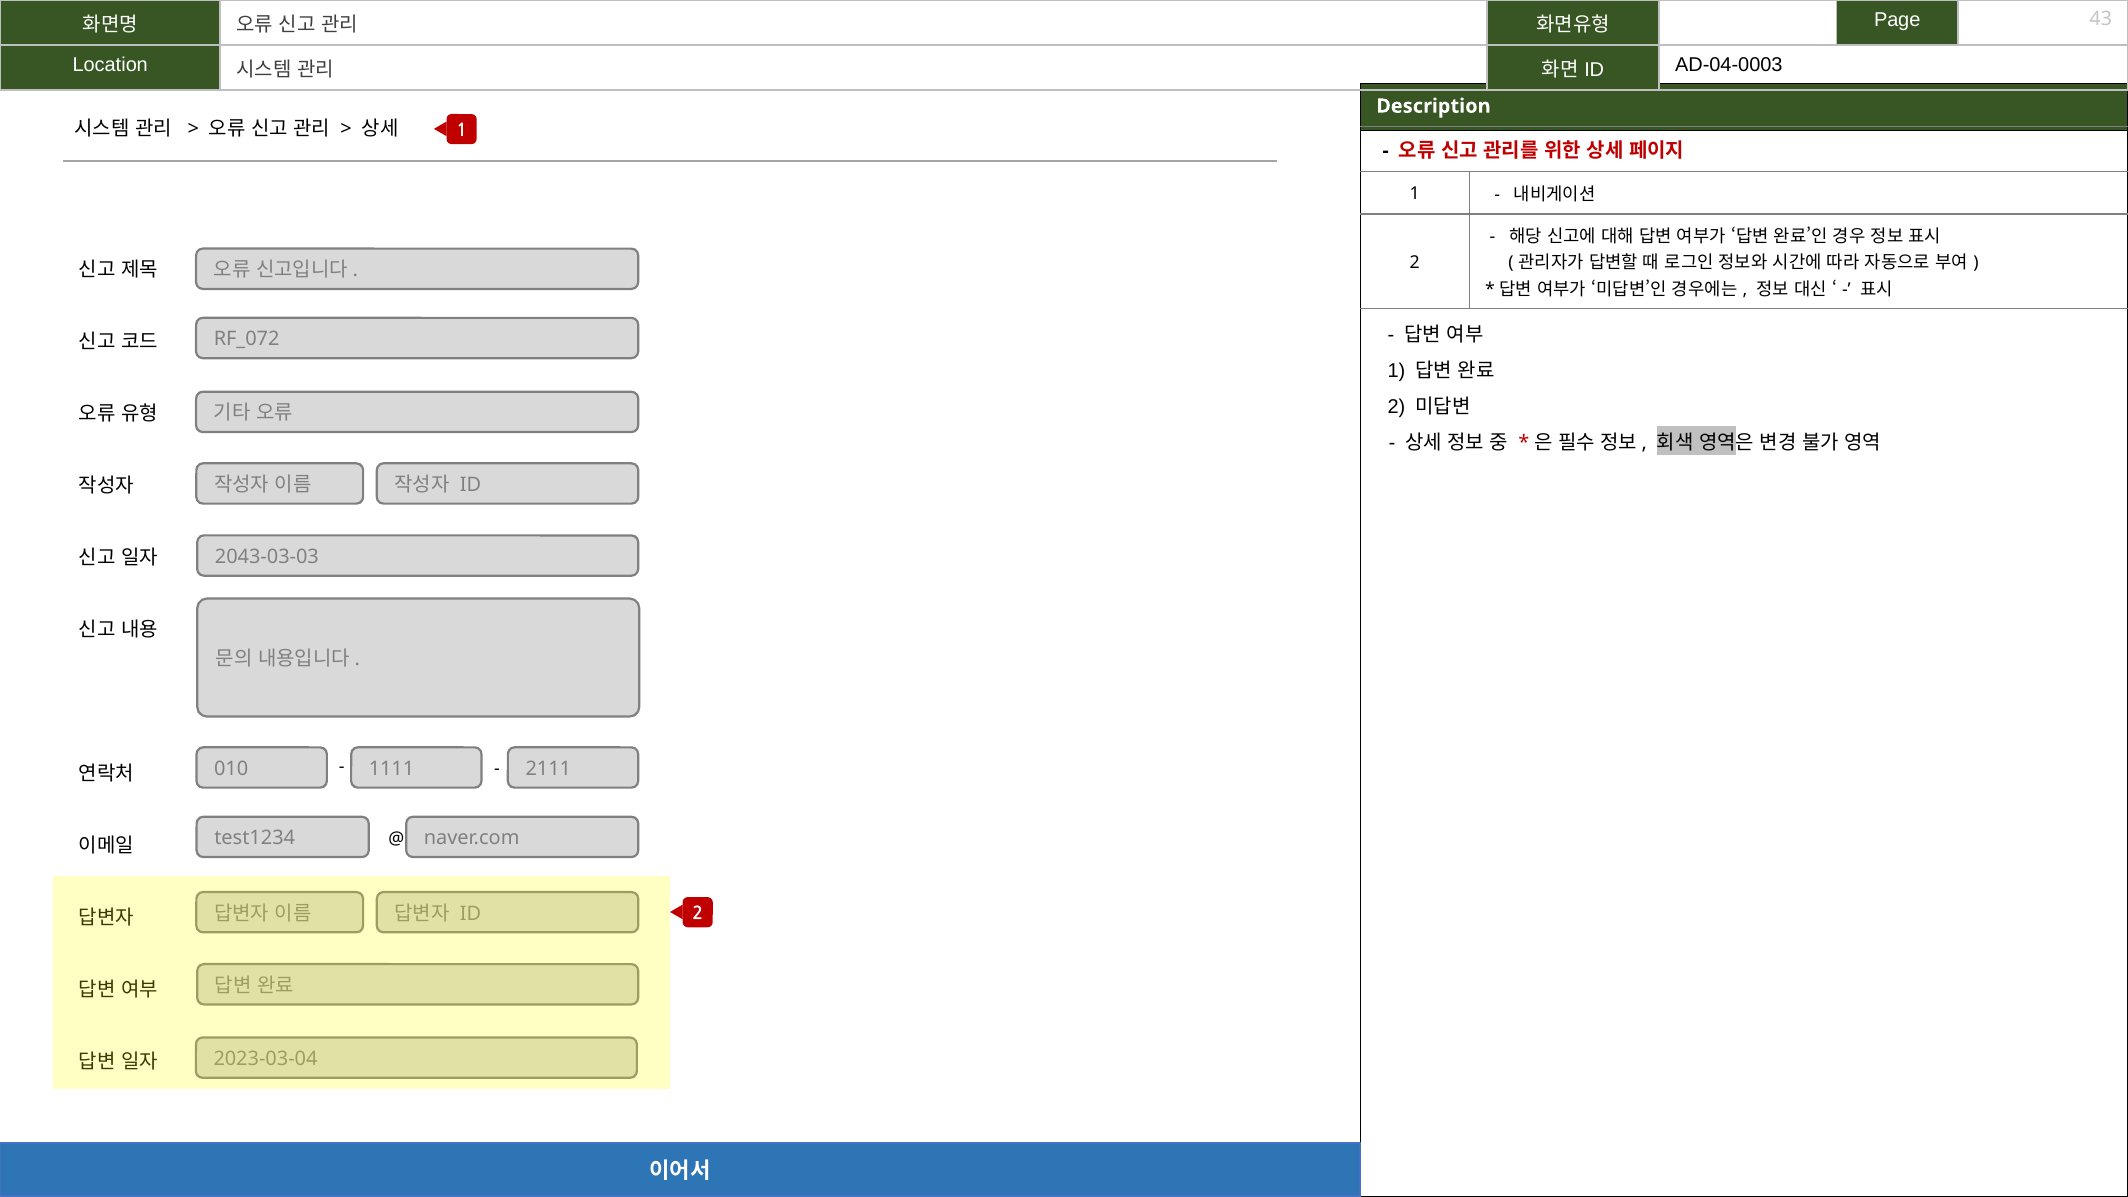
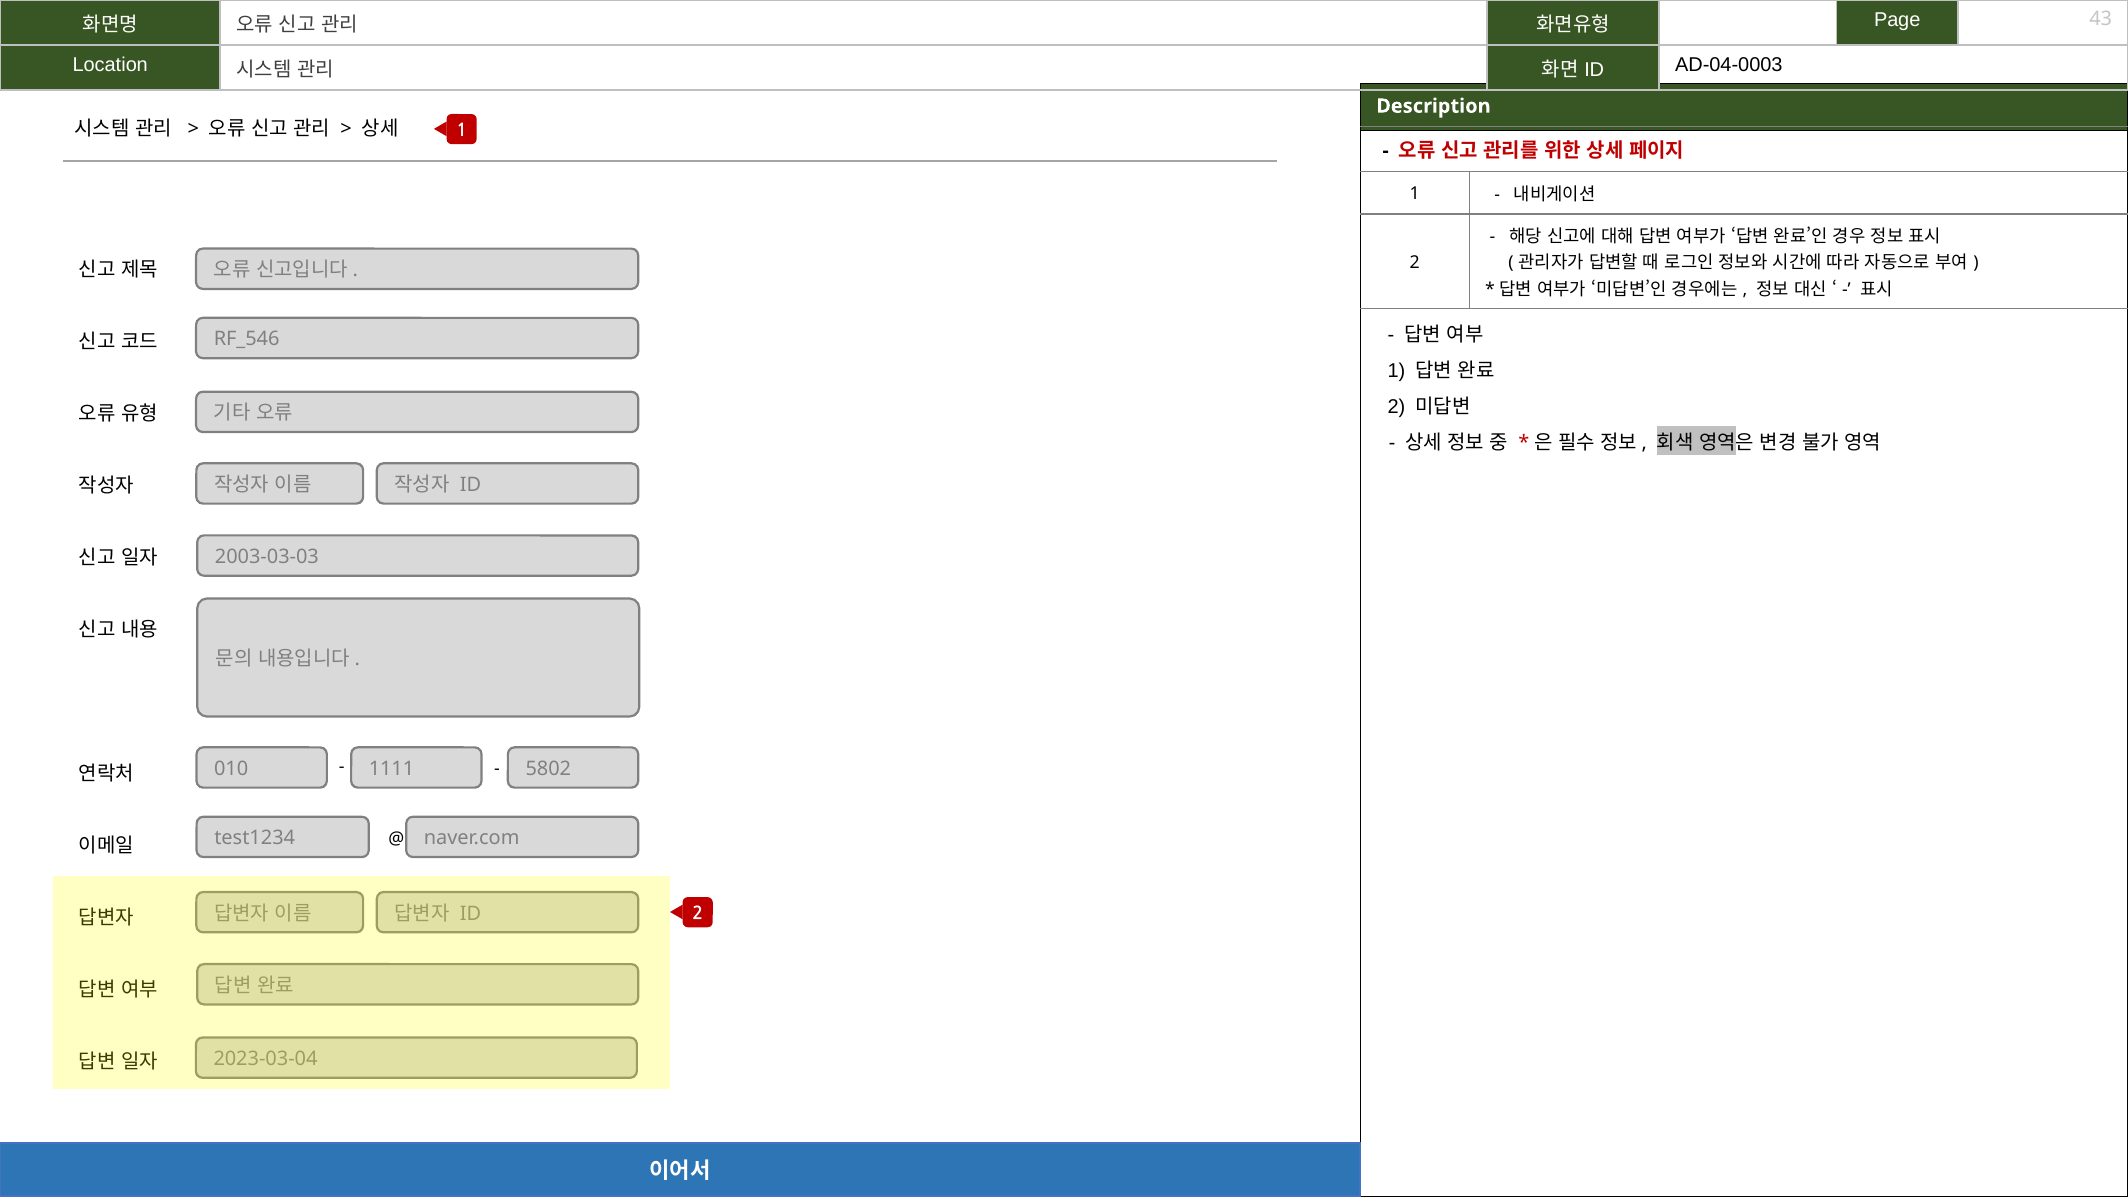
RF_072: RF_072 -> RF_546 (247, 339)
2043-03-03: 2043-03-03 -> 2003-03-03 (267, 557)
2111: 2111 -> 5802 (548, 769)
